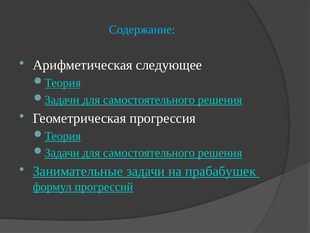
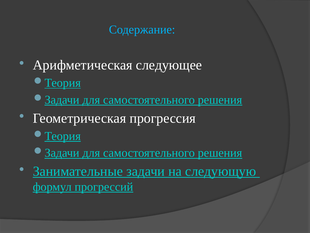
прабабушек: прабабушек -> следующую (221, 171)
